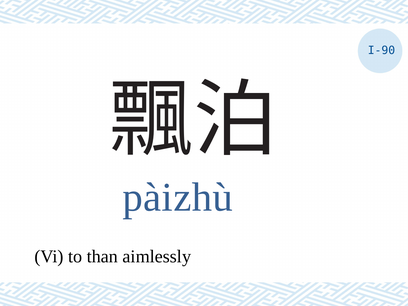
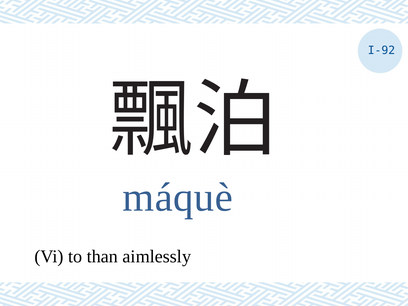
I-90: I-90 -> I-92 (381, 50)
pàizhù: pàizhù -> máquè (178, 197)
